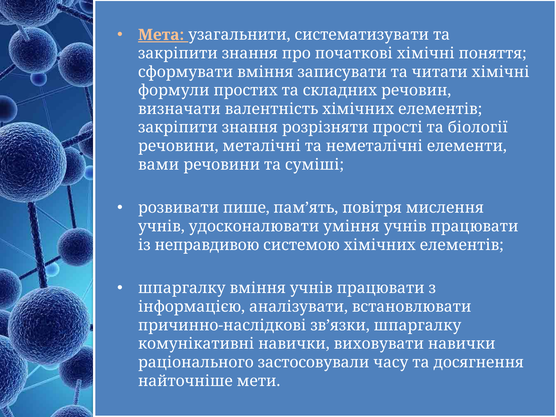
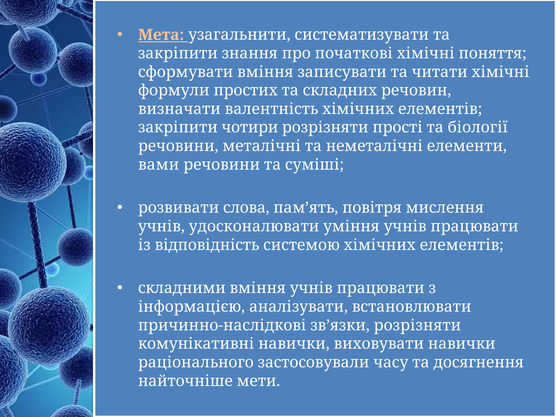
знання: знання -> чотири (250, 128)
пише: пише -> слова (246, 208)
неправдивою: неправдивою -> відповідність (207, 245)
шпаргалку: шпаргалку -> складними (182, 288)
зв’язки шпаргалку: шпаргалку -> розрізняти (417, 325)
